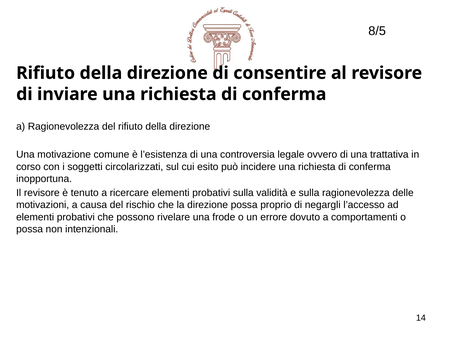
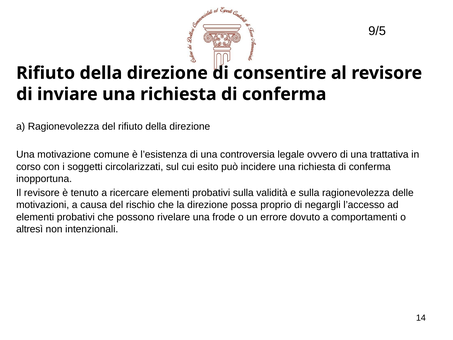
8/5: 8/5 -> 9/5 (377, 31)
possa: possa -> altresì (30, 229)
